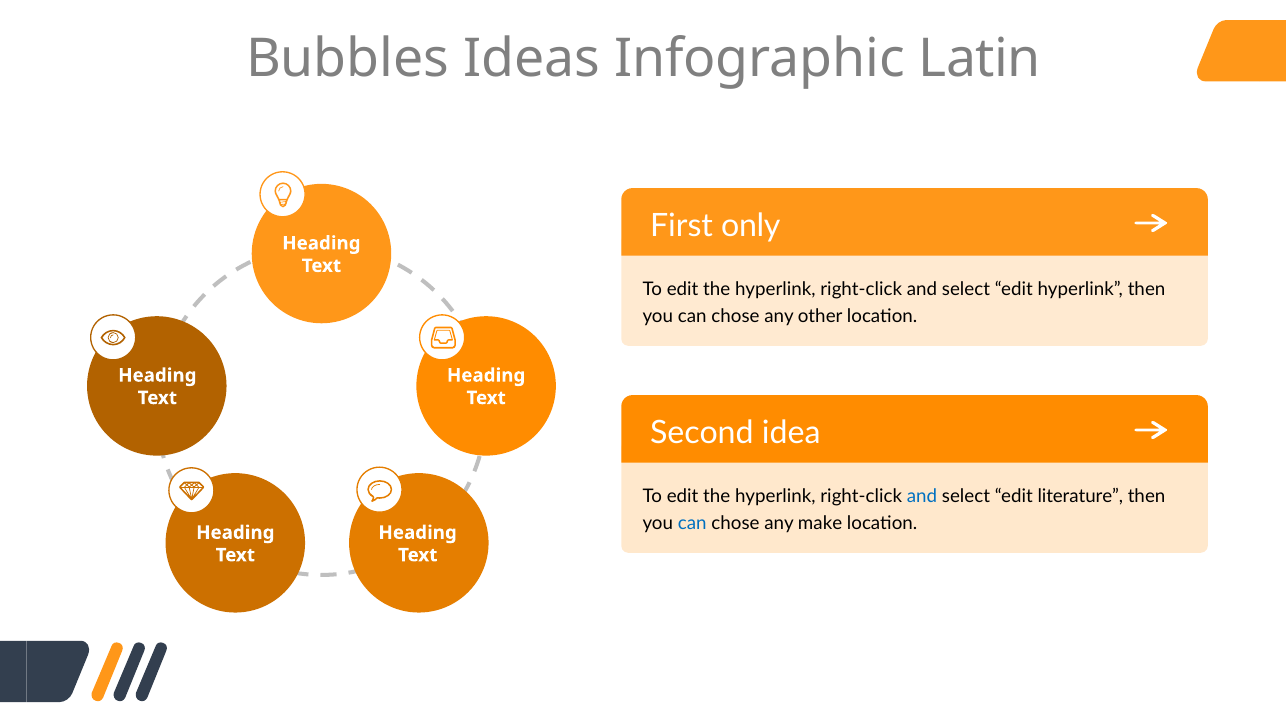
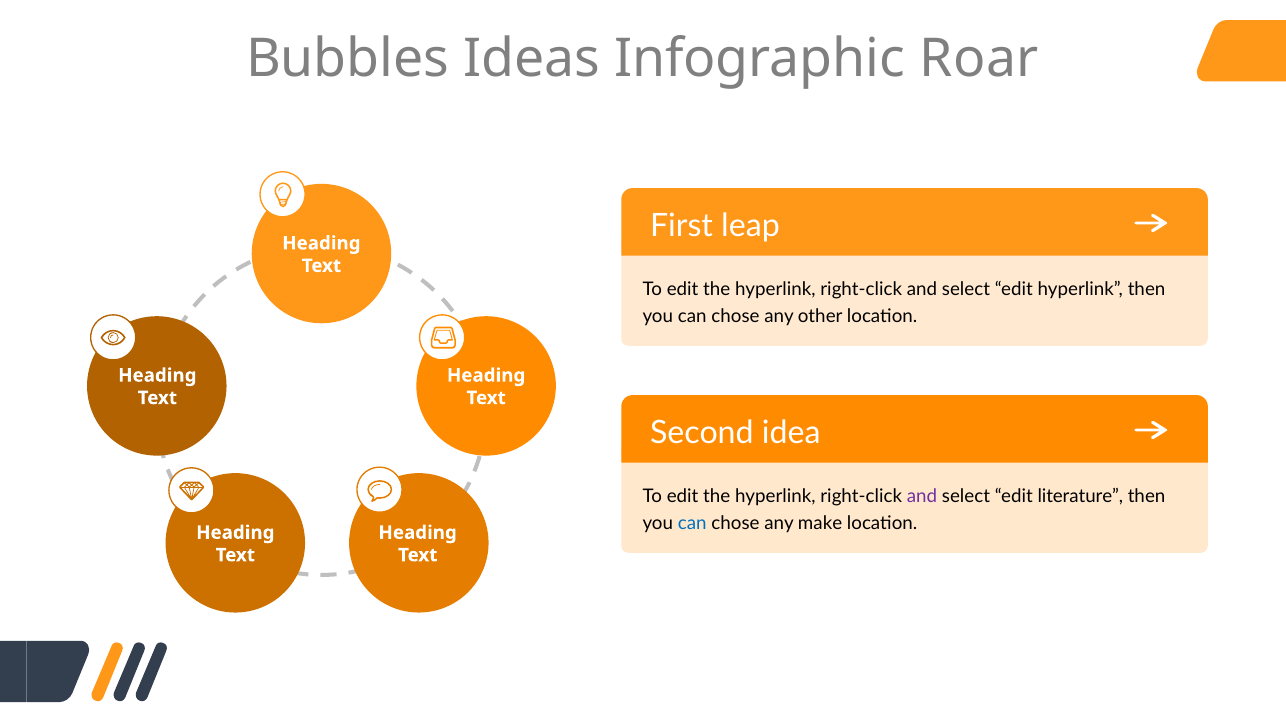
Latin: Latin -> Roar (979, 59)
only: only -> leap (751, 226)
and colour: blue -> purple (922, 497)
